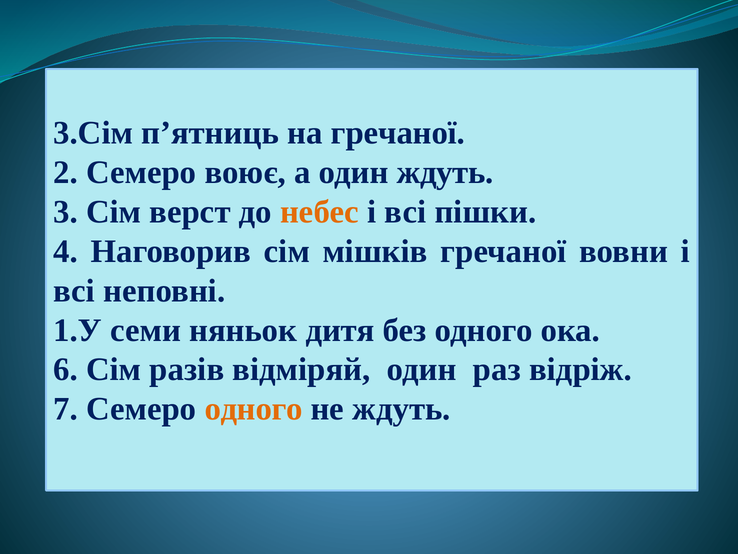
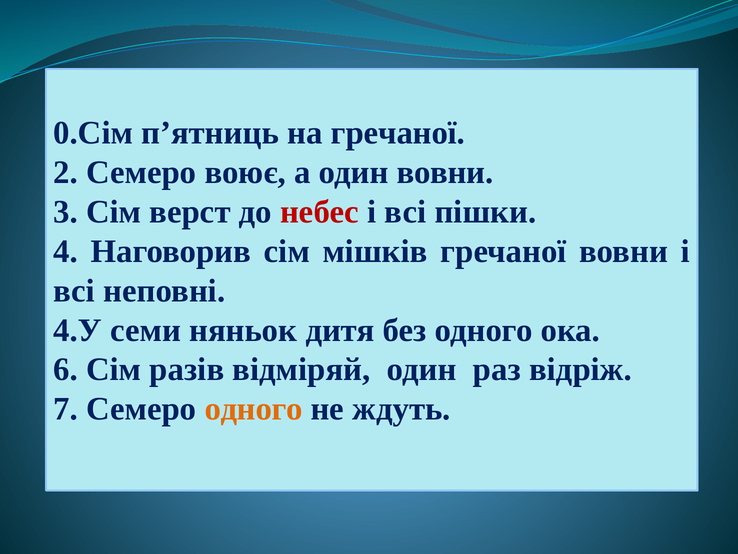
3.Сім: 3.Сім -> 0.Сім (93, 133)
один ждуть: ждуть -> вовни (445, 172)
небес colour: orange -> red (320, 212)
1.У: 1.У -> 4.У (78, 330)
